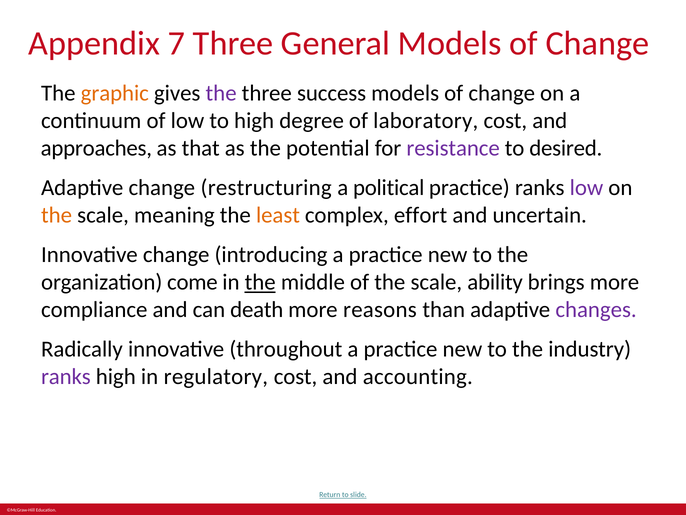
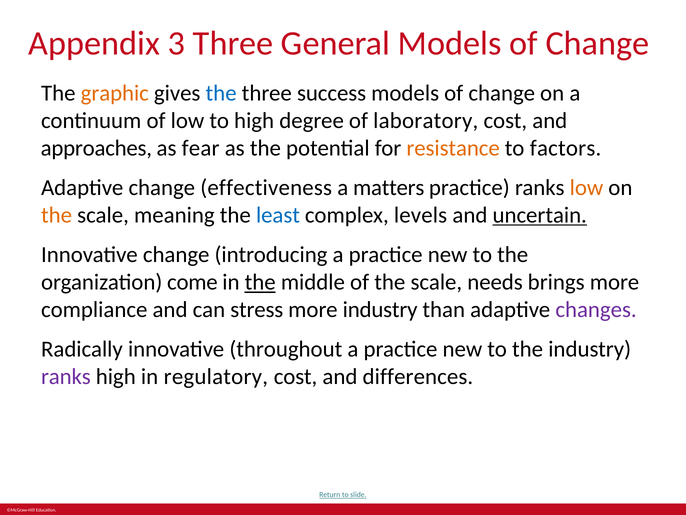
7: 7 -> 3 (176, 44)
the colour: purple -> blue (221, 93)
that: that -> fear (201, 148)
resistance colour: purple -> orange (453, 148)
desired: desired -> factors (566, 148)
restructuring: restructuring -> effectiveness (266, 188)
political: political -> matters (389, 188)
low colour: purple -> orange (586, 188)
least colour: orange -> blue (278, 215)
effort: effort -> levels (420, 215)
uncertain underline: none -> present (540, 215)
ability: ability -> needs (495, 282)
death: death -> stress (257, 309)
more reasons: reasons -> industry (380, 309)
accounting: accounting -> differences (418, 377)
